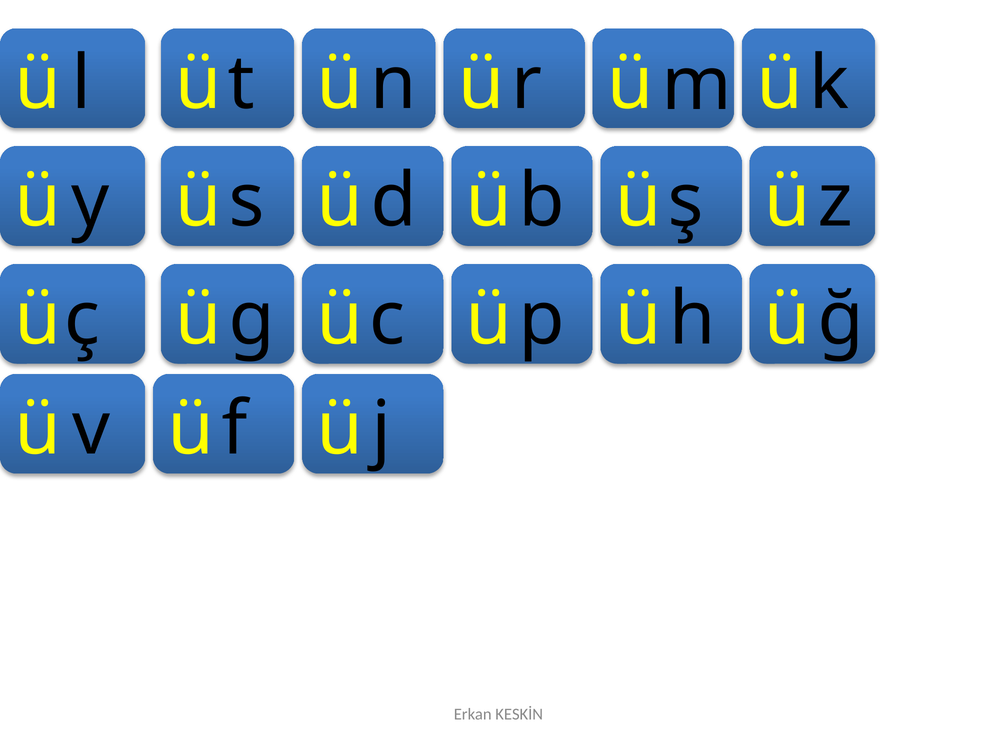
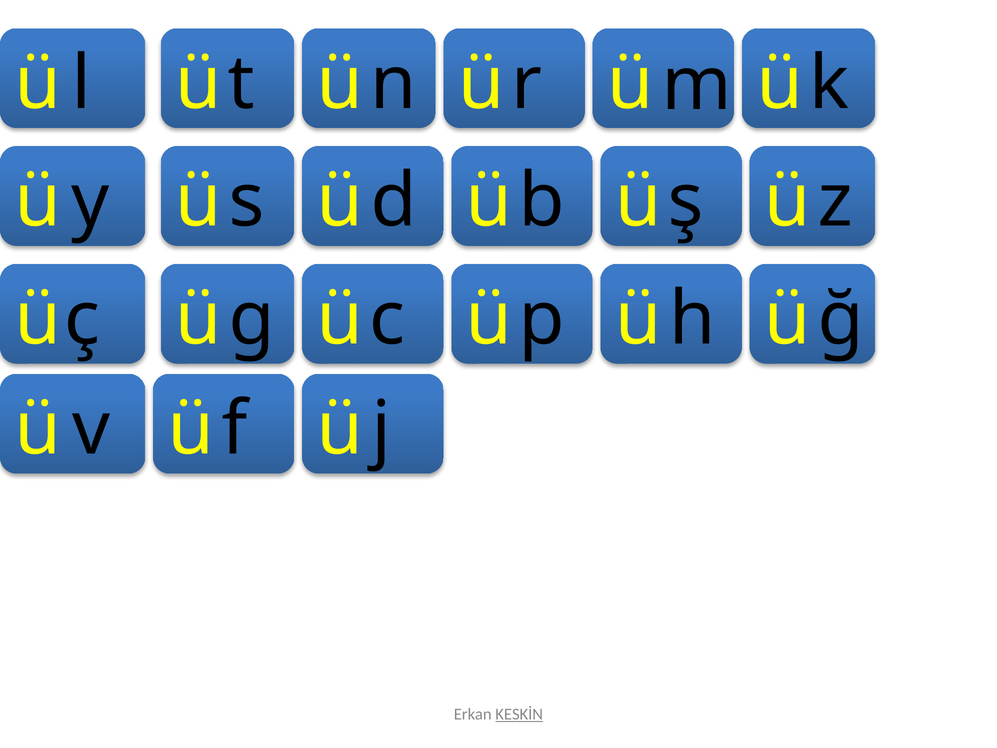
KESKİN underline: none -> present (519, 714)
